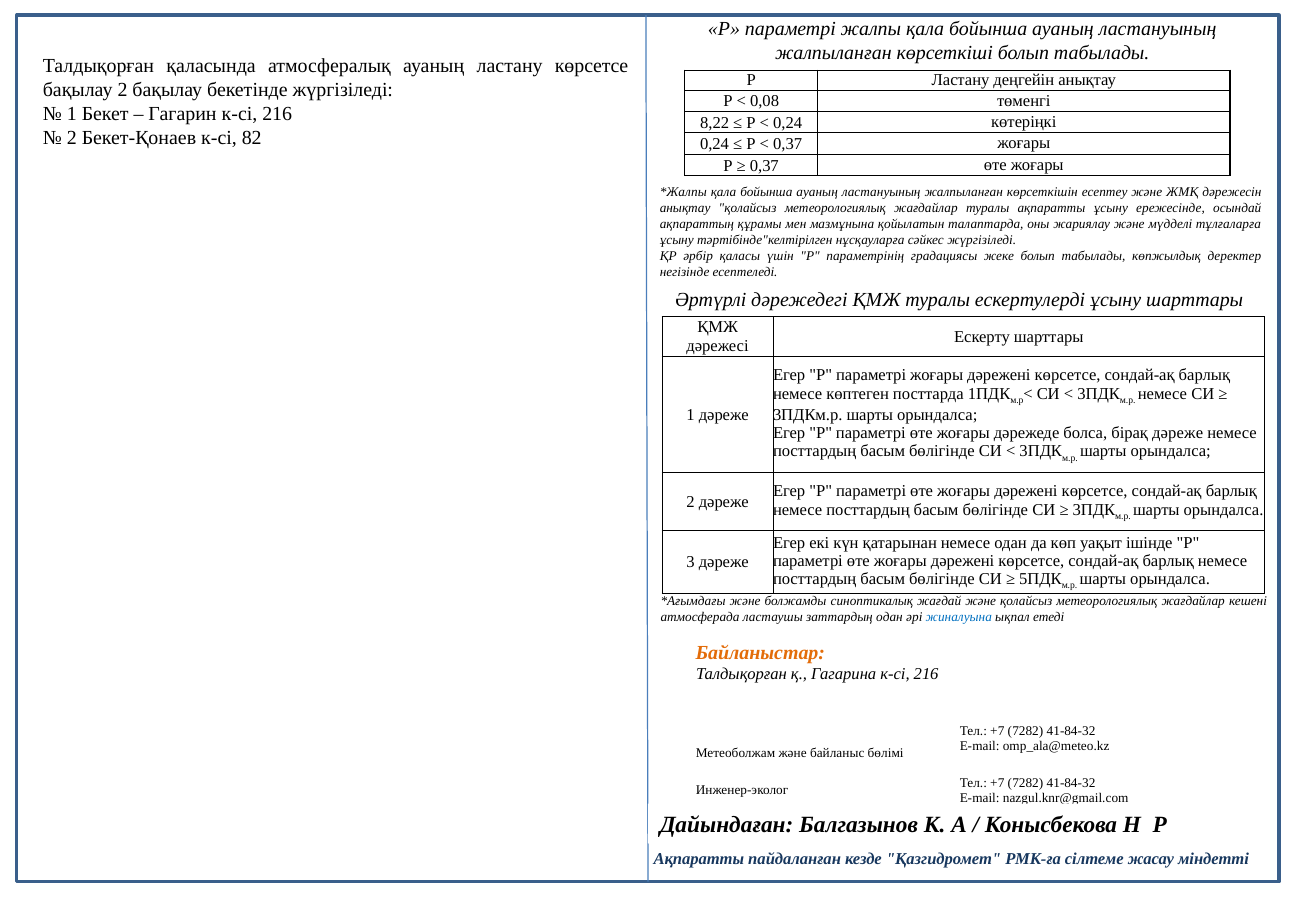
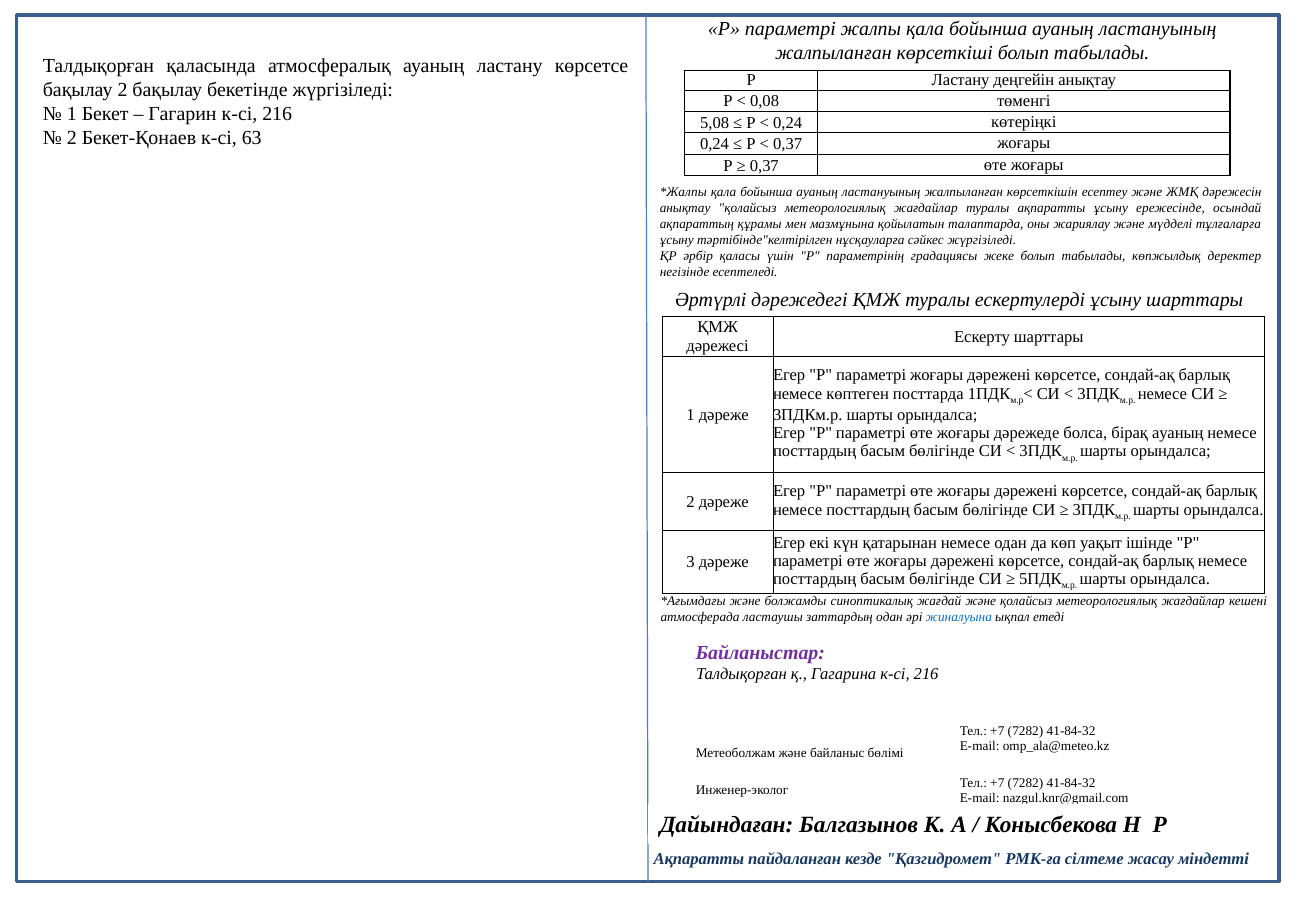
8,22: 8,22 -> 5,08 (715, 123)
82: 82 -> 63 (252, 138)
бірақ дәреже: дәреже -> ауаның (1178, 433)
Байланыстар colour: orange -> purple (760, 653)
